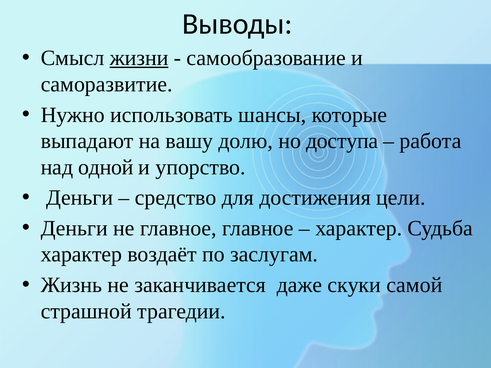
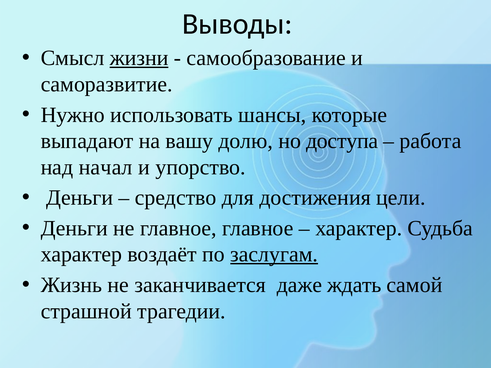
одной: одной -> начал (106, 167)
заслугам underline: none -> present (274, 255)
скуки: скуки -> ждать (354, 285)
